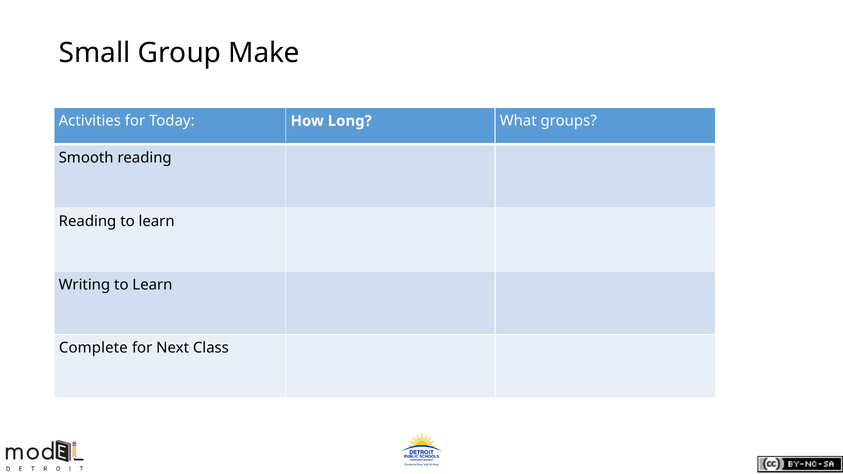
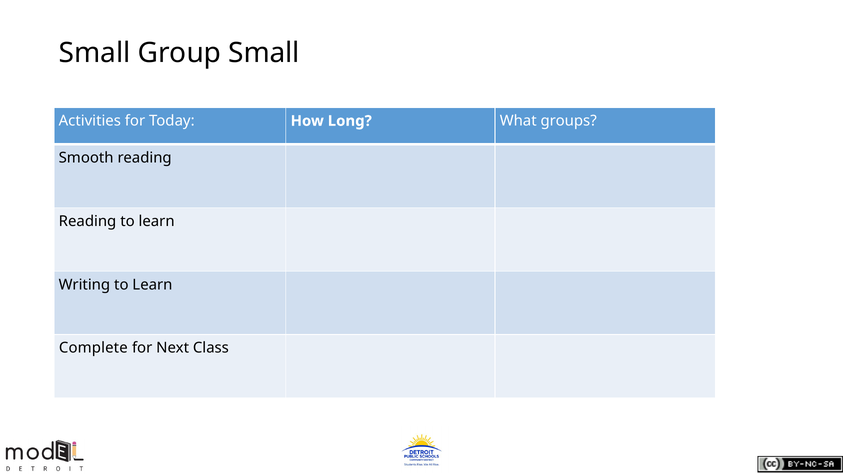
Group Make: Make -> Small (264, 53)
